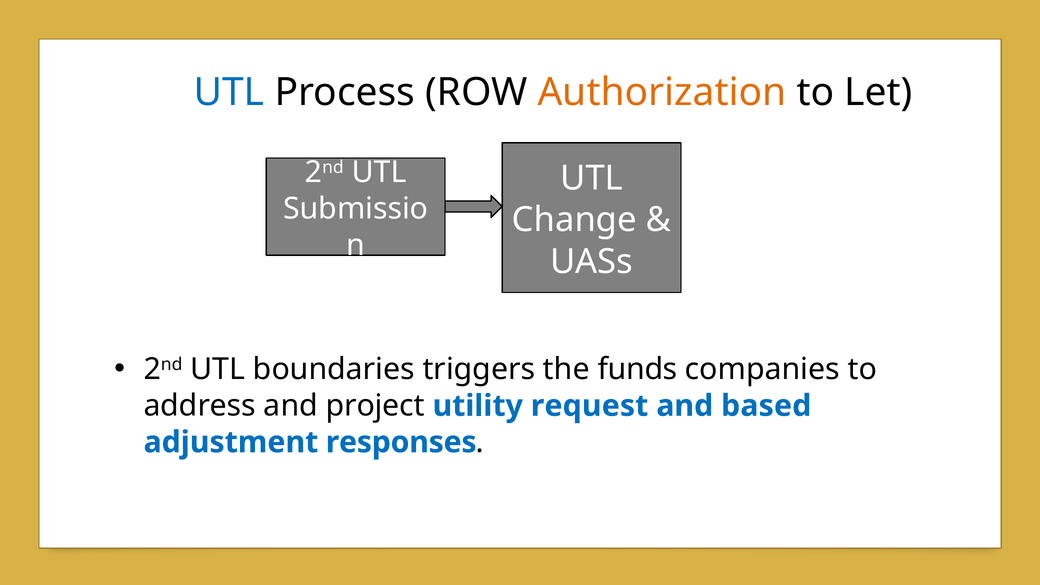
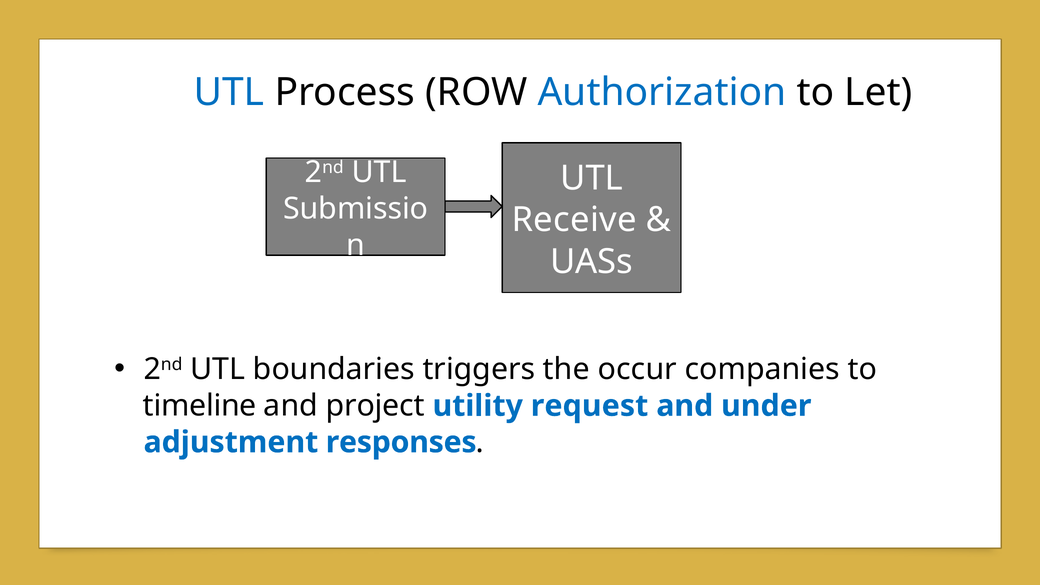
Authorization colour: orange -> blue (662, 92)
Change: Change -> Receive (574, 220)
funds: funds -> occur (637, 369)
address: address -> timeline (200, 406)
based: based -> under (766, 406)
